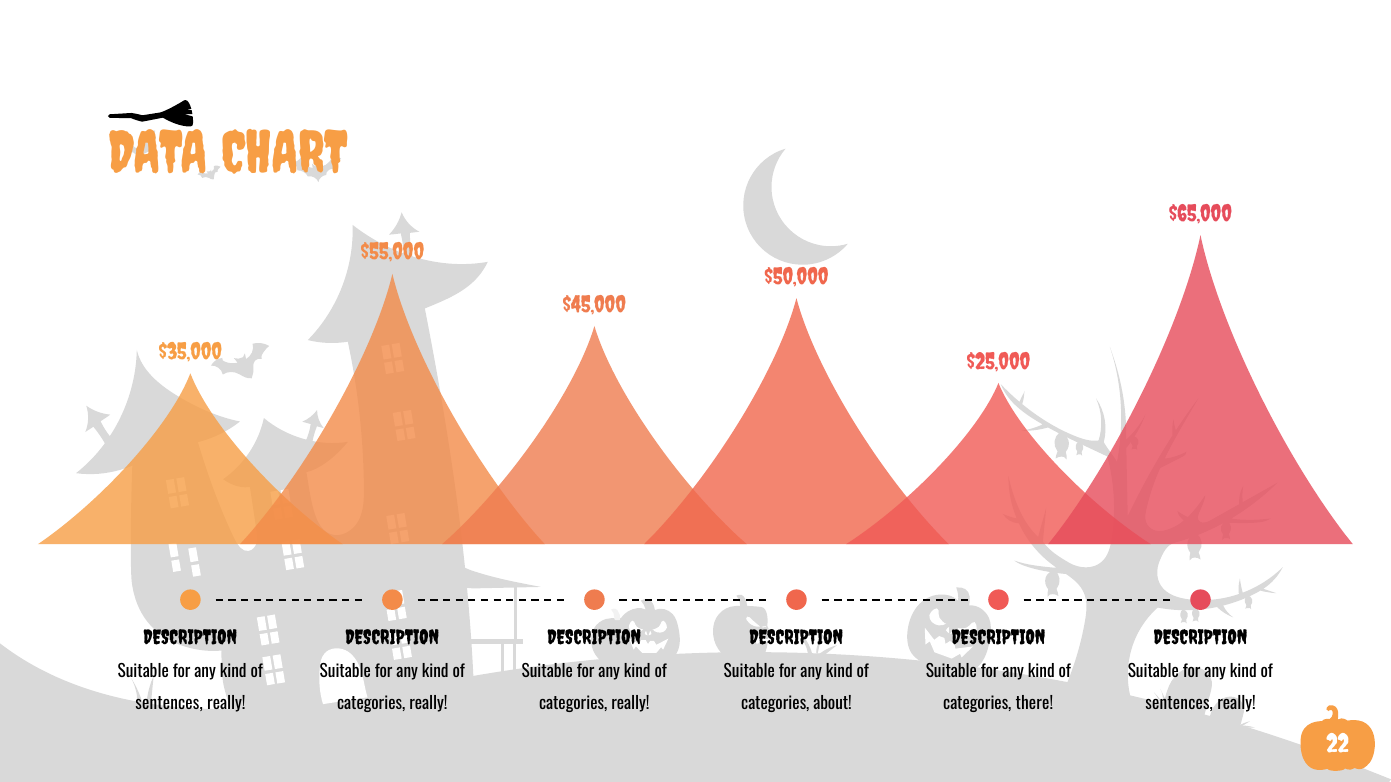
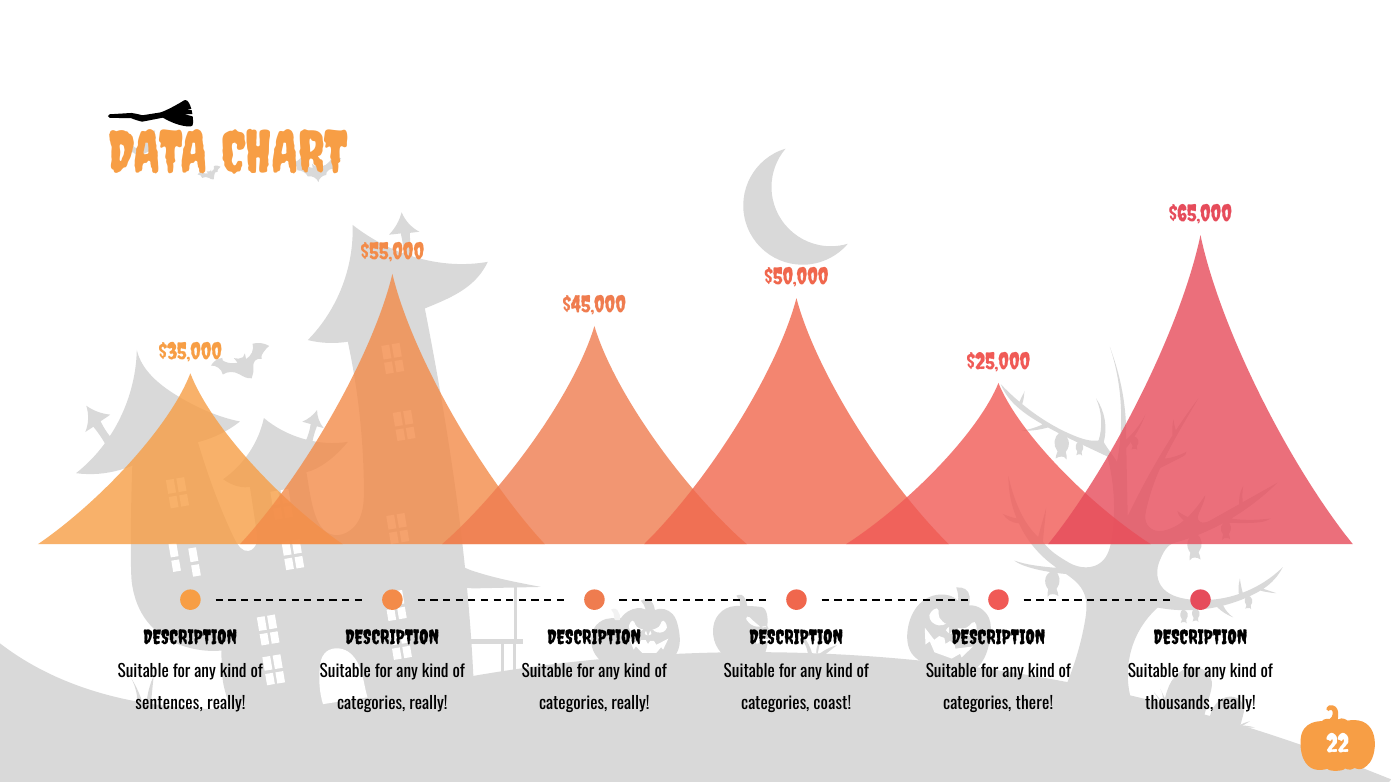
about: about -> coast (832, 704)
sentences: sentences -> thousands (1179, 704)
